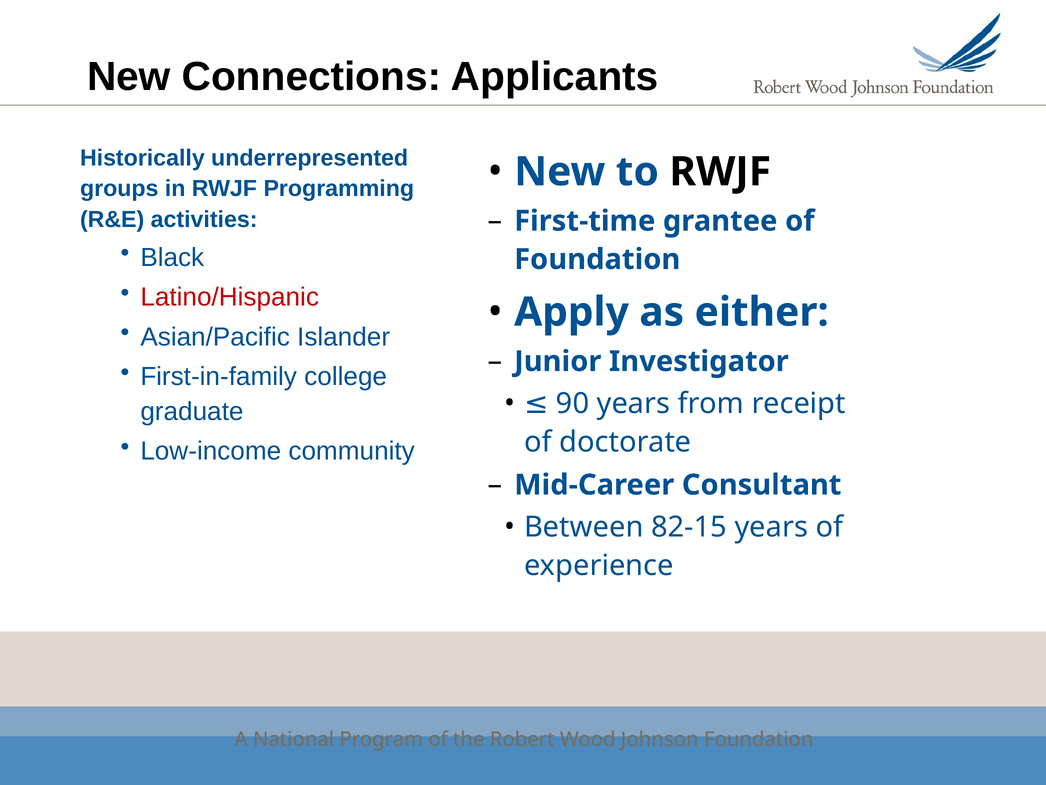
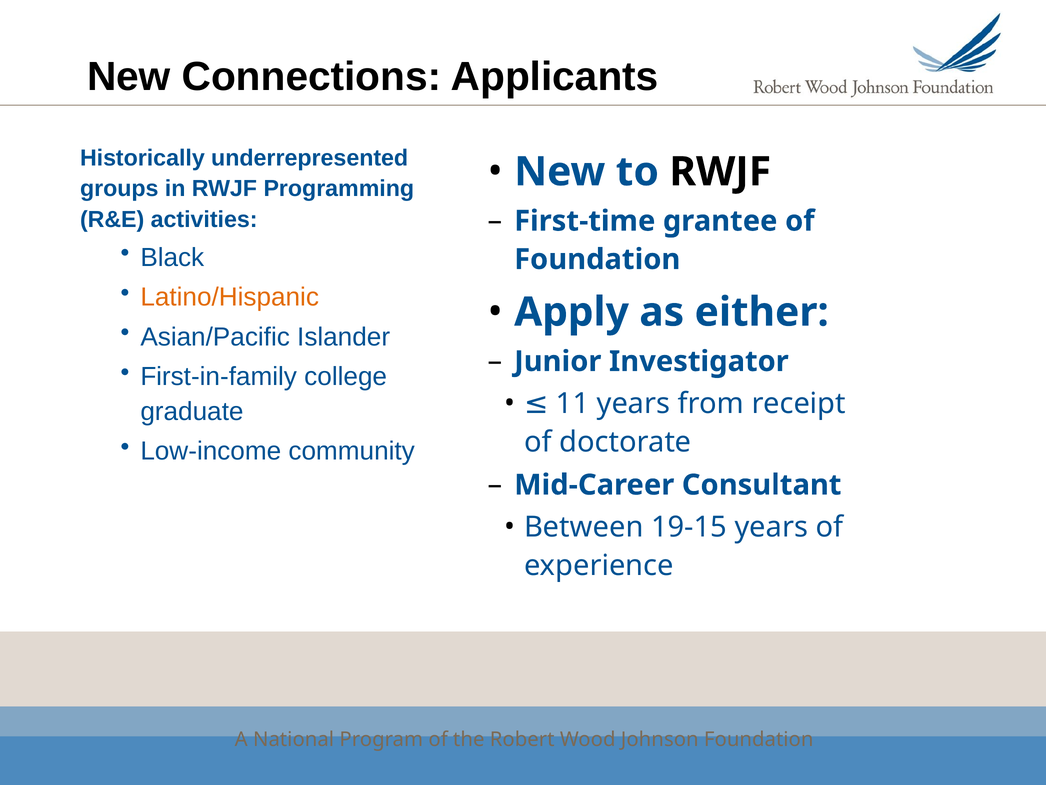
Latino/Hispanic colour: red -> orange (230, 297)
90: 90 -> 11 (573, 403)
82-15: 82-15 -> 19-15 (689, 527)
